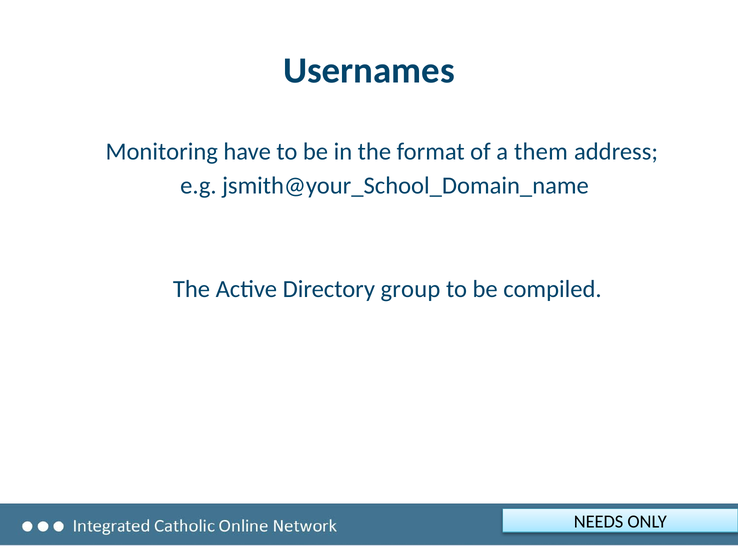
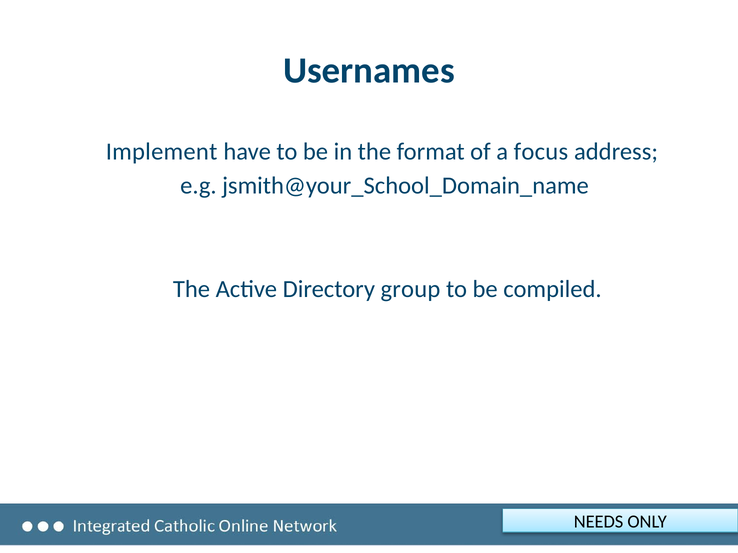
Monitoring: Monitoring -> Implement (162, 152)
them: them -> focus (541, 152)
